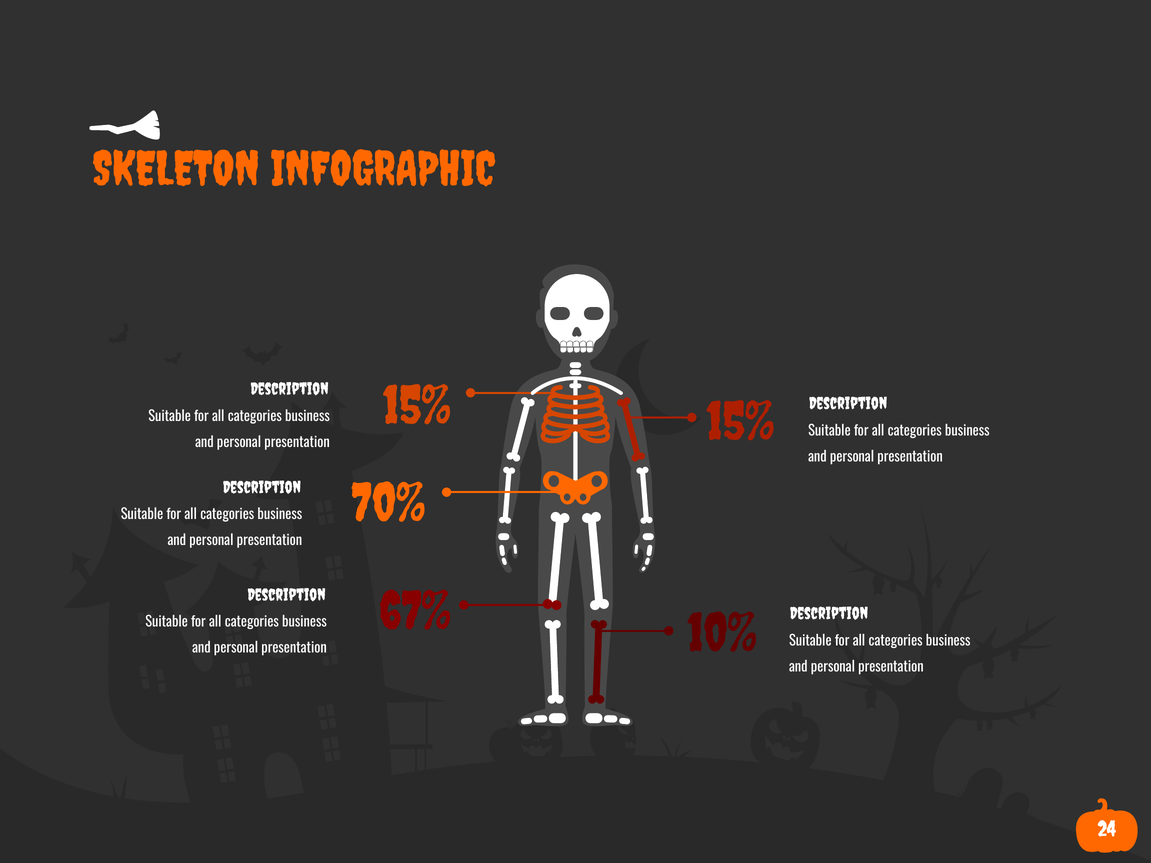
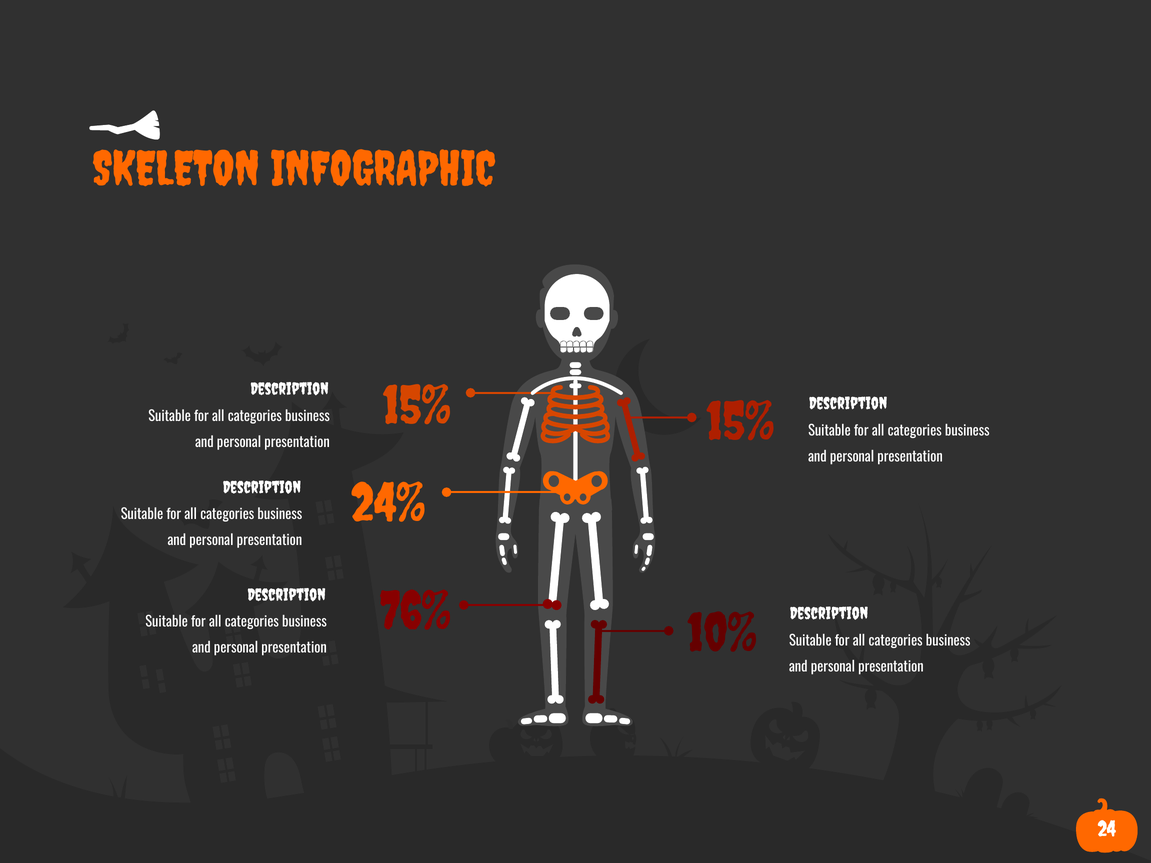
70%: 70% -> 24% (388, 504)
67%: 67% -> 76% (415, 612)
